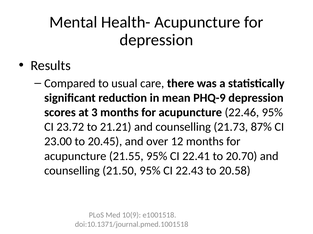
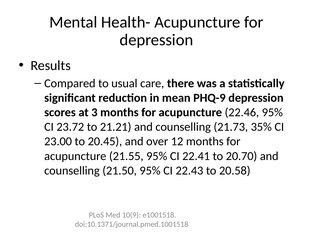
87%: 87% -> 35% (261, 127)
